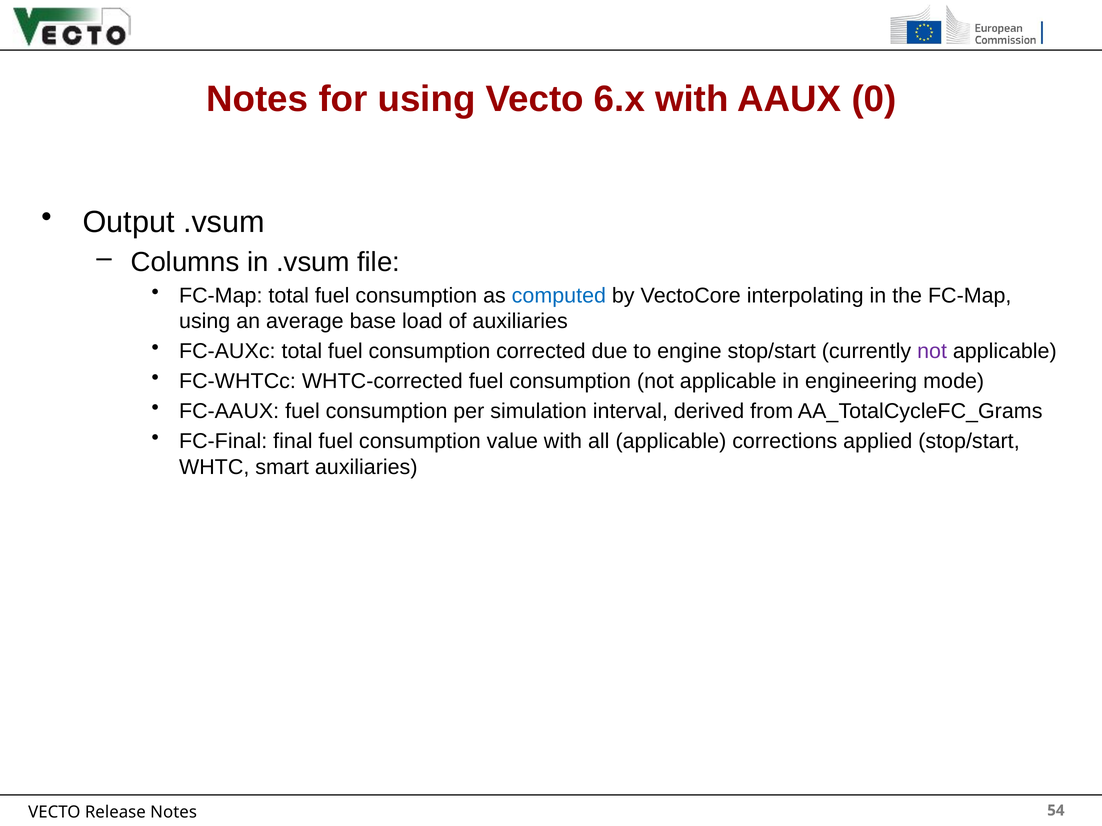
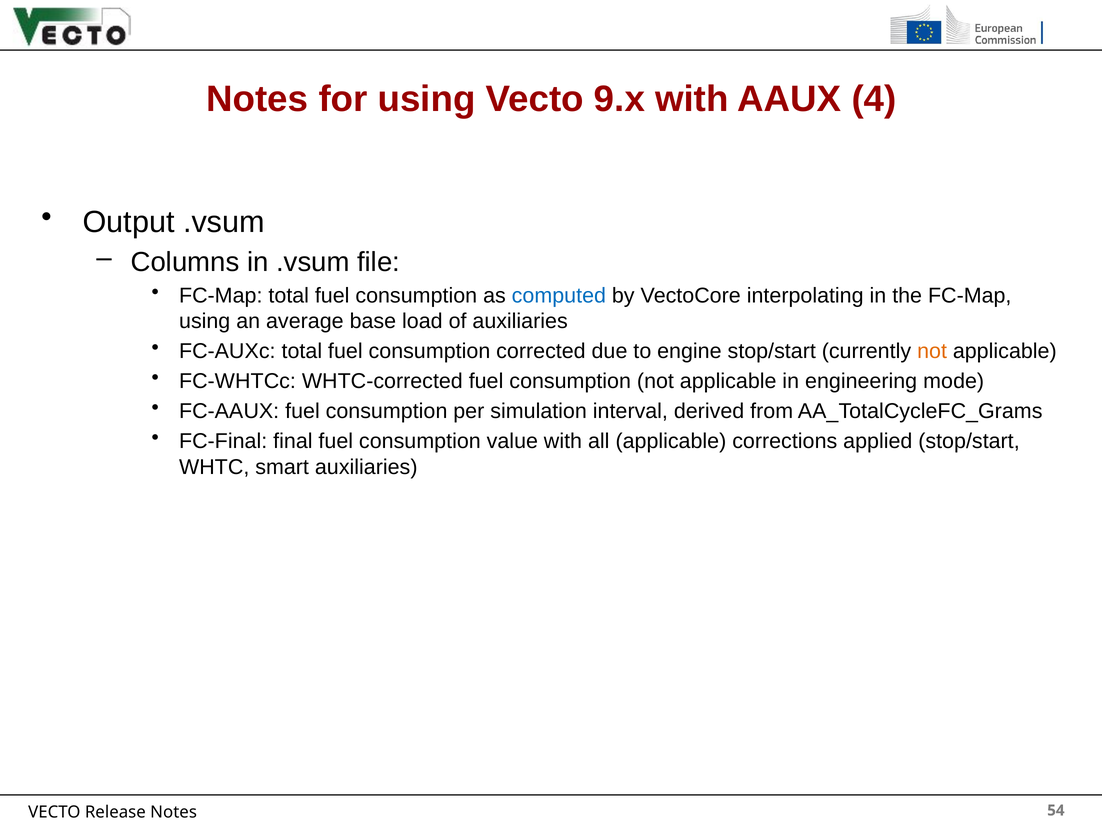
6.x: 6.x -> 9.x (619, 99)
0: 0 -> 4 (874, 99)
not colour: purple -> orange (932, 352)
